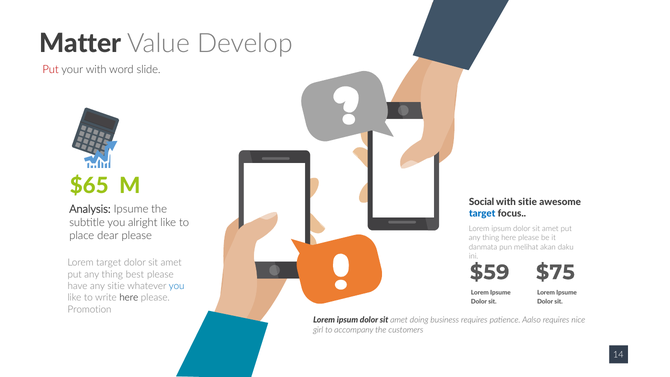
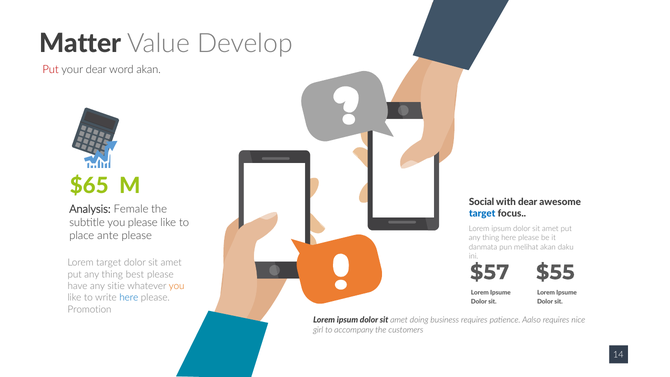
your with: with -> dear (96, 69)
word slide: slide -> akan (149, 69)
with sitie: sitie -> dear (528, 202)
Analysis Ipsume: Ipsume -> Female (131, 209)
you alright: alright -> please (143, 222)
dear: dear -> ante (108, 236)
$59: $59 -> $57 (490, 272)
$75: $75 -> $55 (555, 272)
you colour: blue -> orange (177, 286)
here colour: black -> blue (129, 298)
